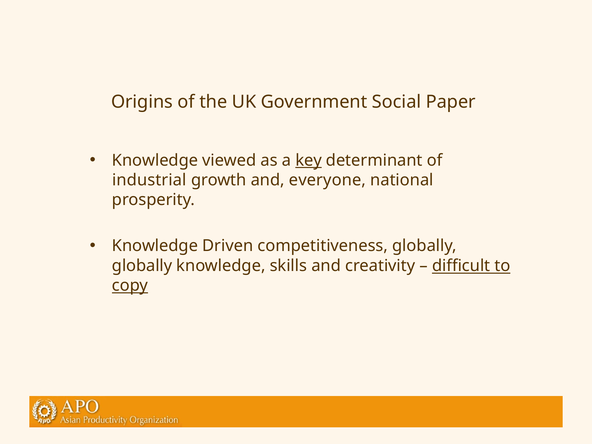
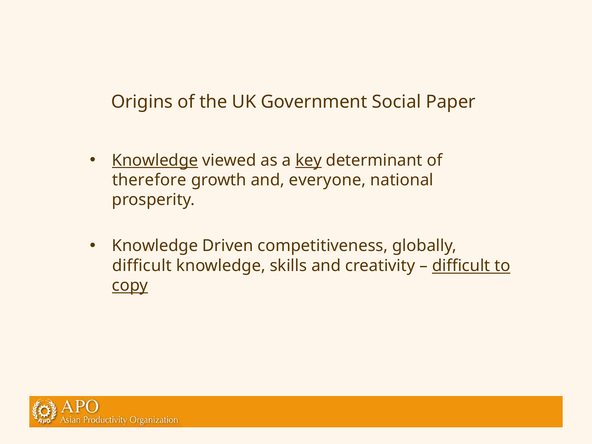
Knowledge underline: none -> present (155, 160)
industrial: industrial -> therefore (149, 180)
globally: globally -> difficult (142, 266)
